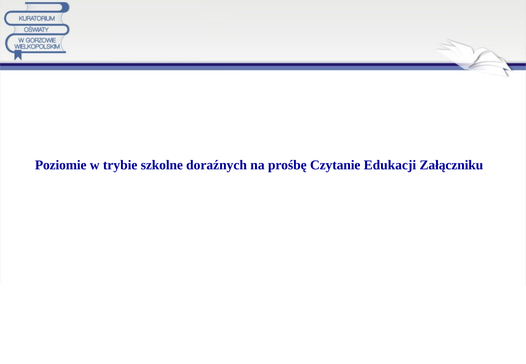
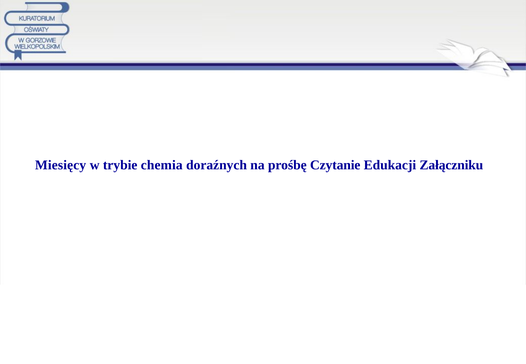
Poziomie: Poziomie -> Miesięcy (61, 165)
szkolne: szkolne -> chemia (162, 165)
